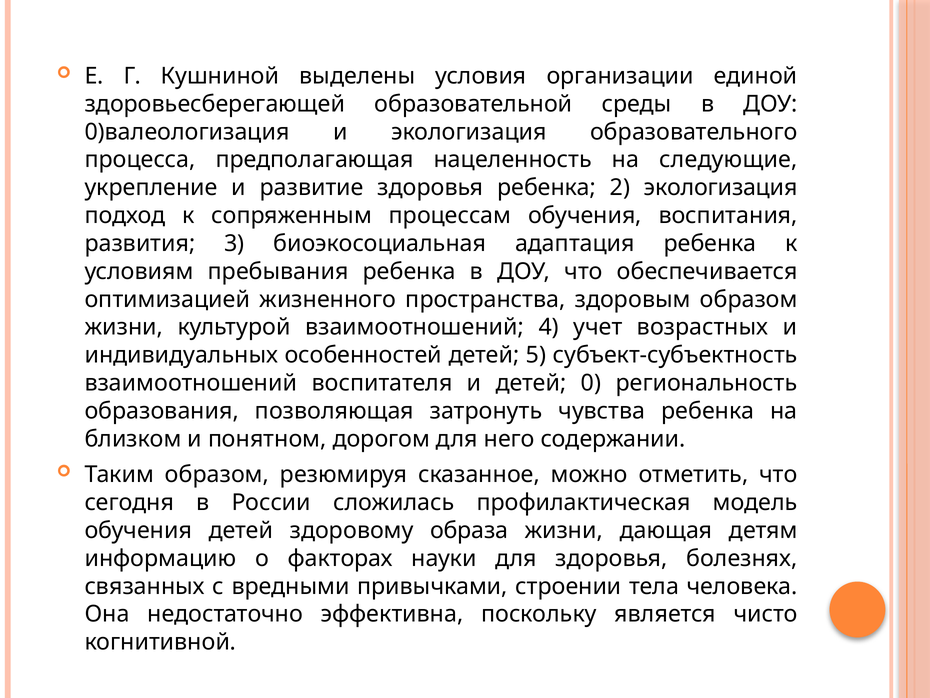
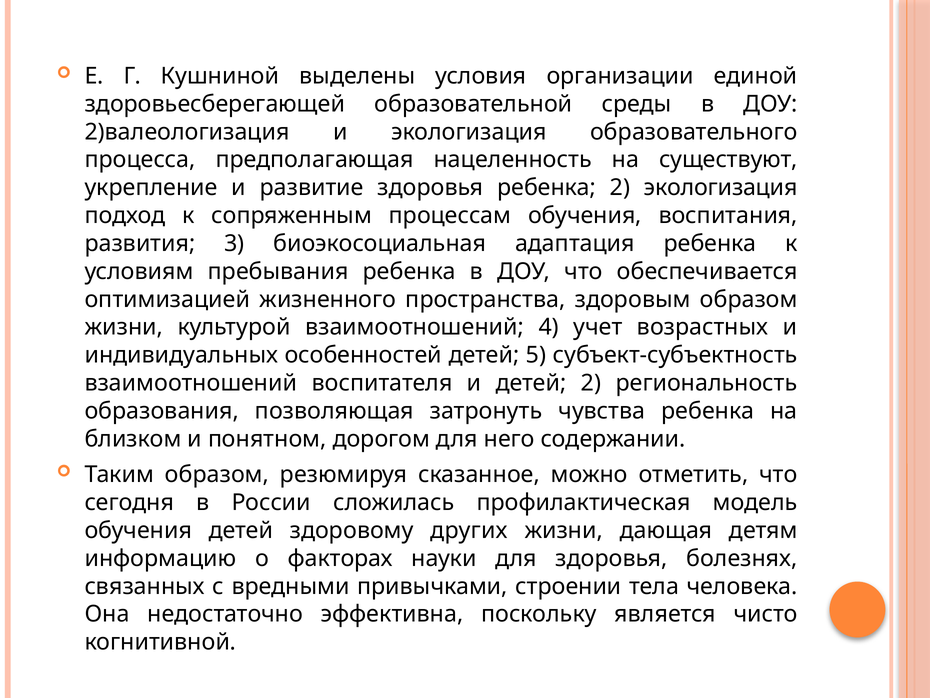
0)валеологизация: 0)валеологизация -> 2)валеологизация (187, 132)
следующие: следующие -> существуют (728, 160)
детей 0: 0 -> 2 (591, 383)
образа: образа -> других (469, 530)
